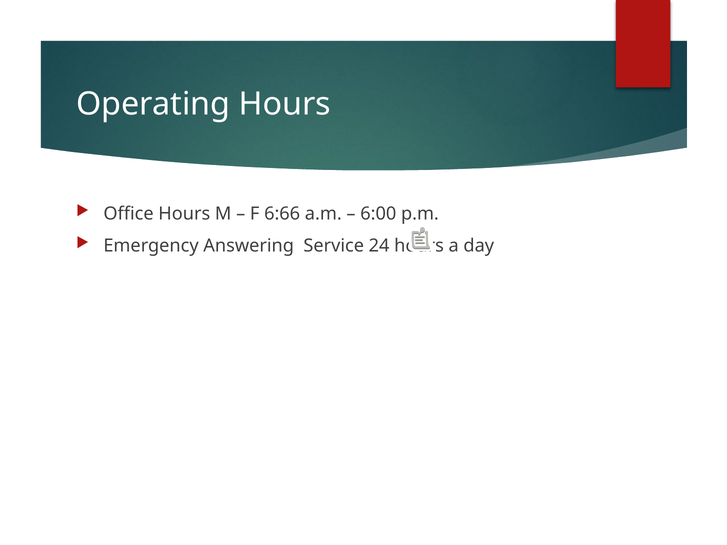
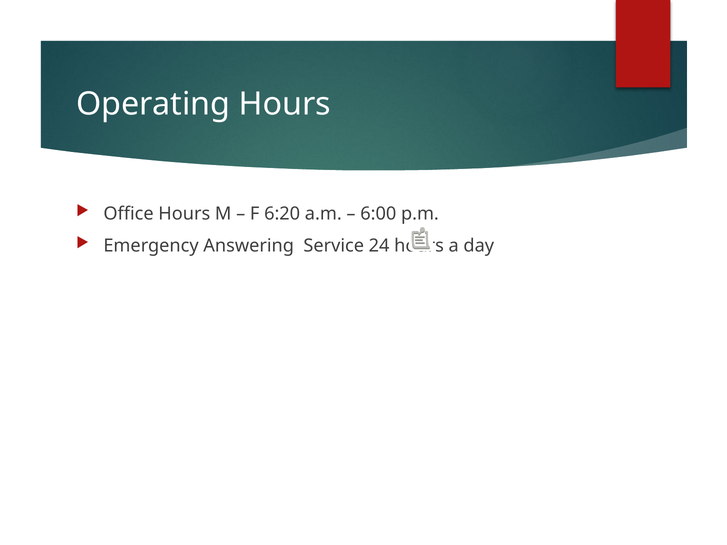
6:66: 6:66 -> 6:20 (282, 214)
